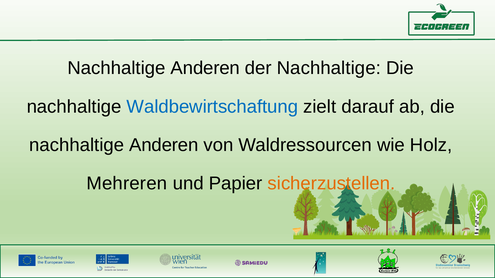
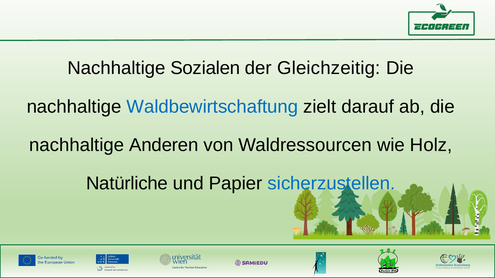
Anderen: Anderen -> Sozialen (205, 68)
der Nachhaltige: Nachhaltige -> Gleichzeitig (329, 68)
Mehreren: Mehreren -> Natürliche (127, 184)
sicherzustellen colour: orange -> blue (332, 184)
